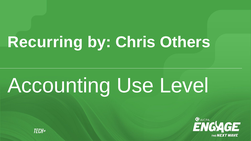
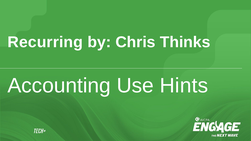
Others: Others -> Thinks (185, 42)
Level: Level -> Hints (184, 86)
